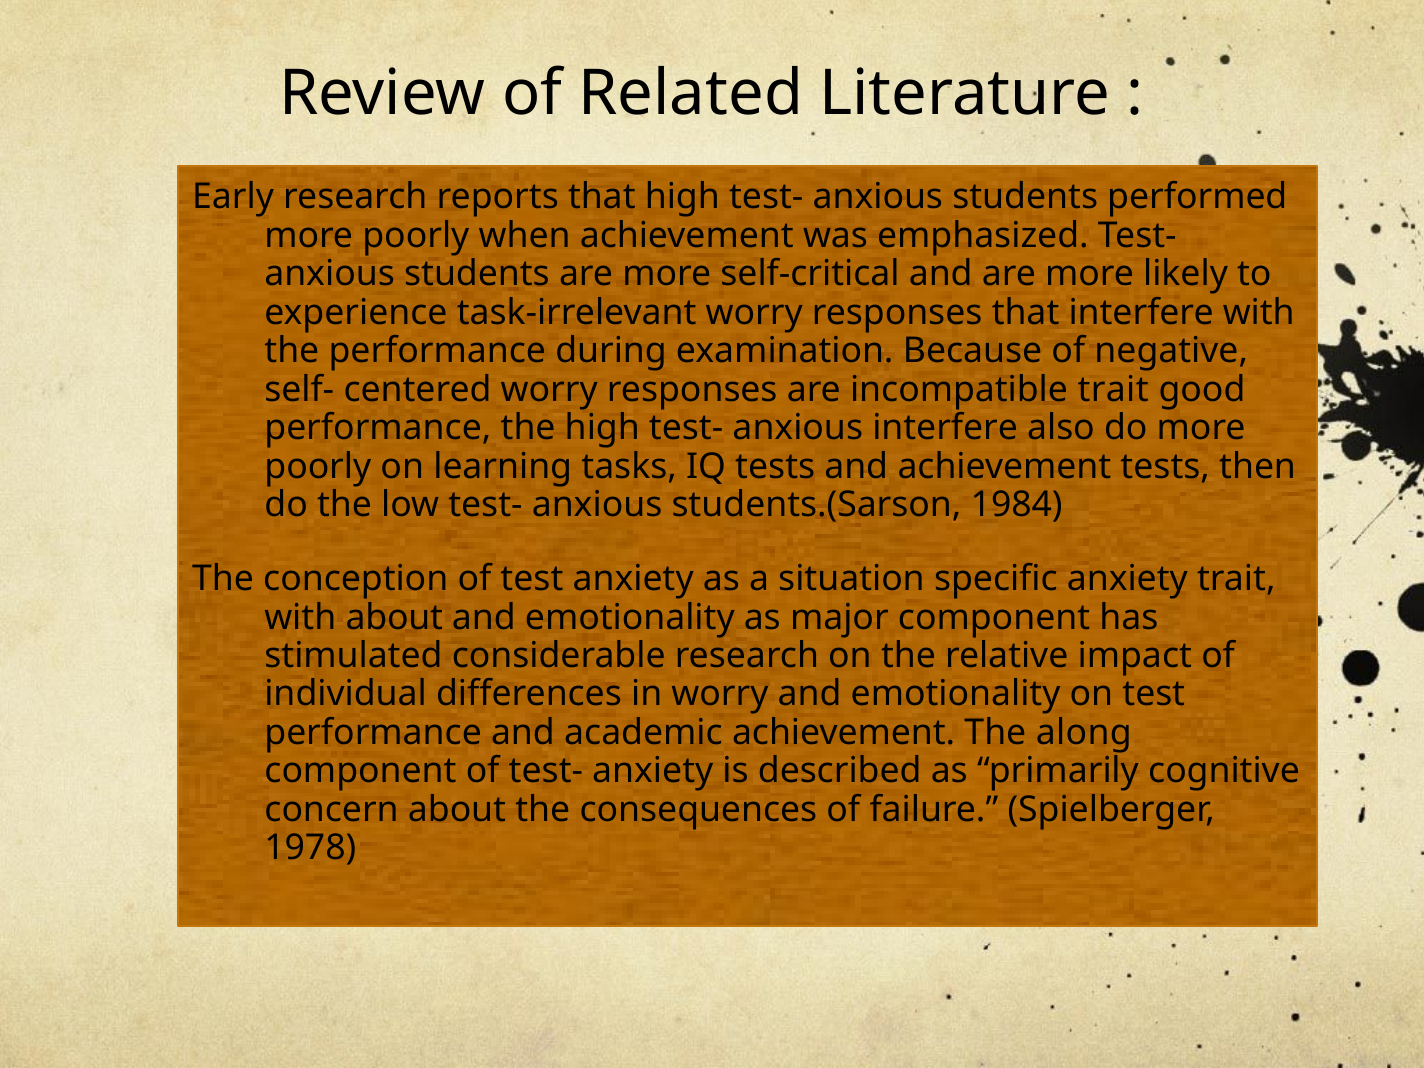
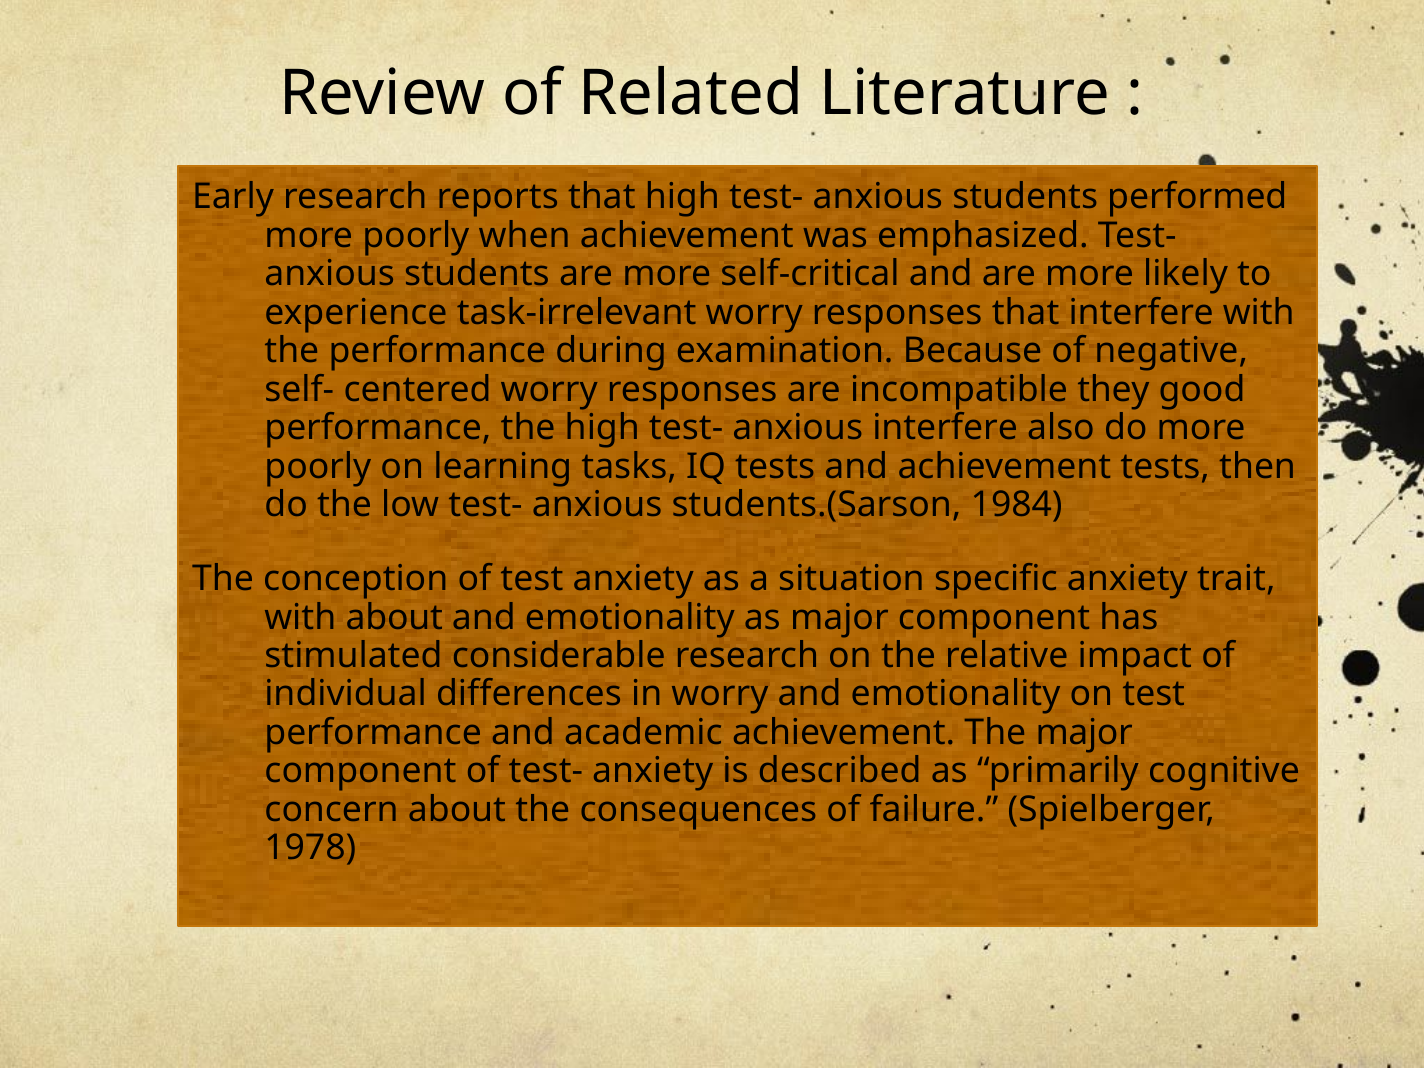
incompatible trait: trait -> they (1113, 389)
The along: along -> major (1084, 733)
